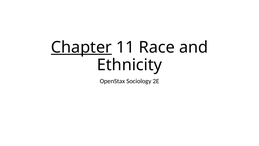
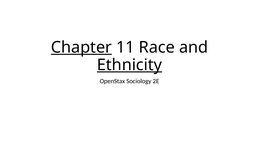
Ethnicity underline: none -> present (129, 65)
